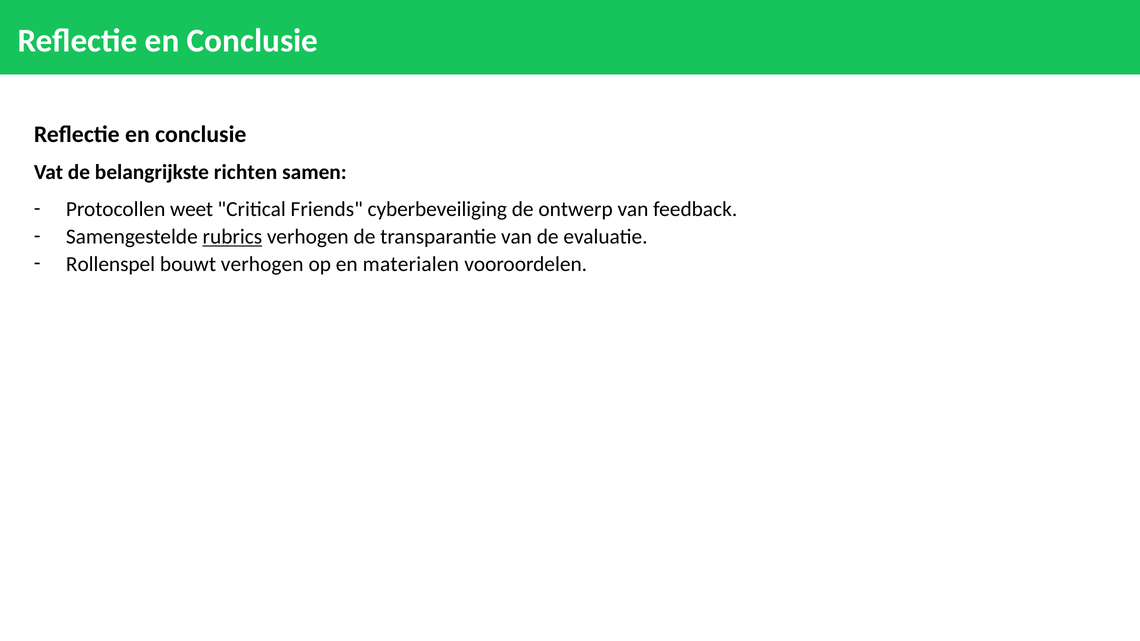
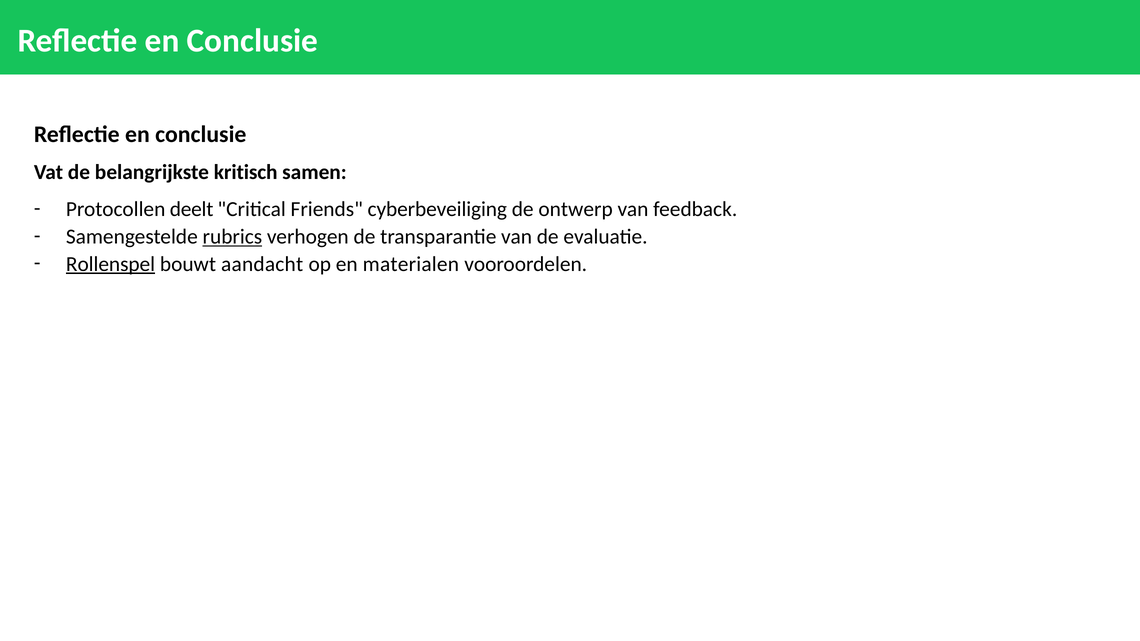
richten: richten -> kritisch (246, 172)
weet: weet -> deelt (192, 209)
Rollenspel underline: none -> present (111, 264)
bouwt verhogen: verhogen -> aandacht (262, 264)
